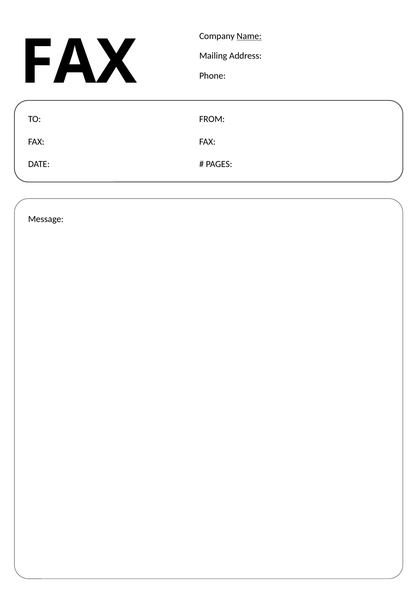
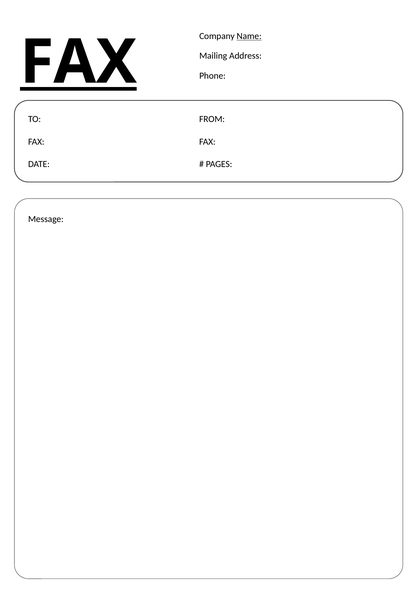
FAX underline: none -> present (78, 62)
